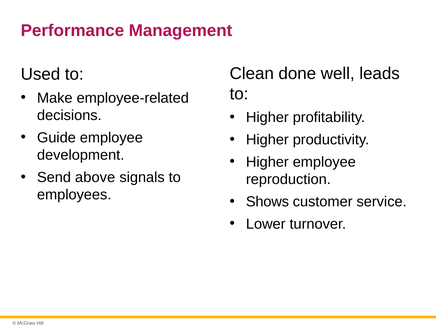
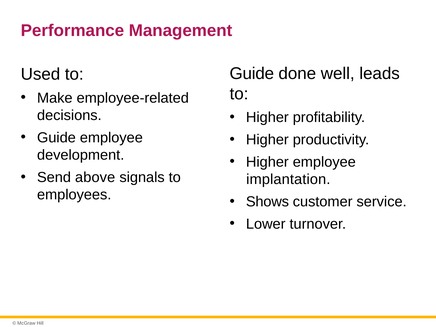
Clean: Clean -> Guide (252, 74)
reproduction: reproduction -> implantation (288, 179)
